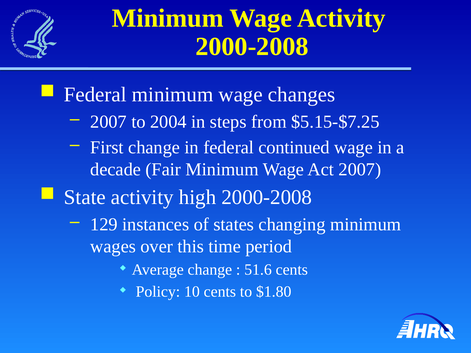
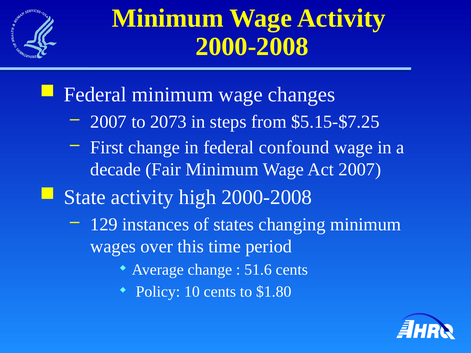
2004: 2004 -> 2073 (168, 122)
continued: continued -> confound (294, 148)
